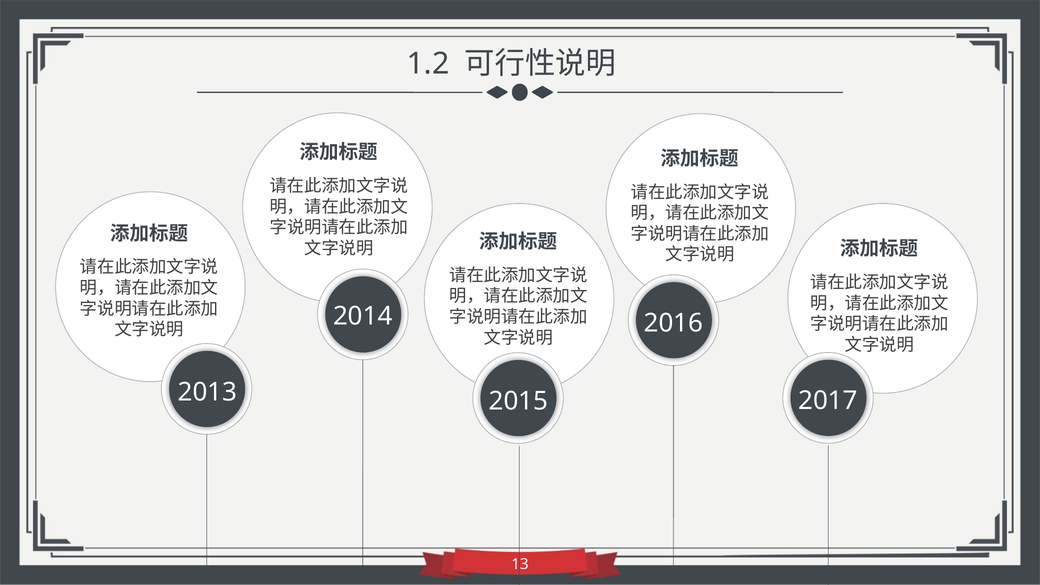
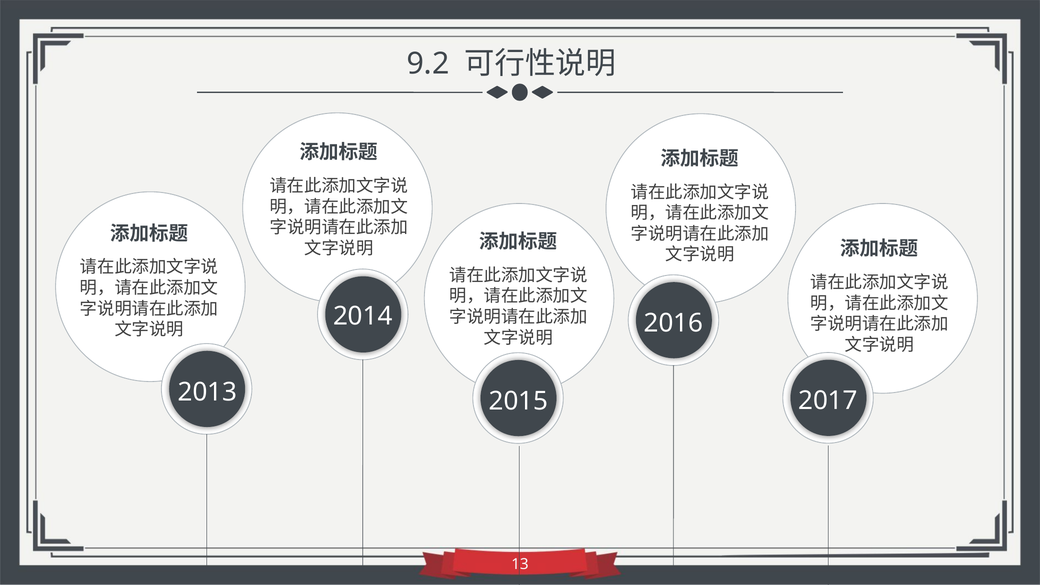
1.2: 1.2 -> 9.2 (428, 64)
